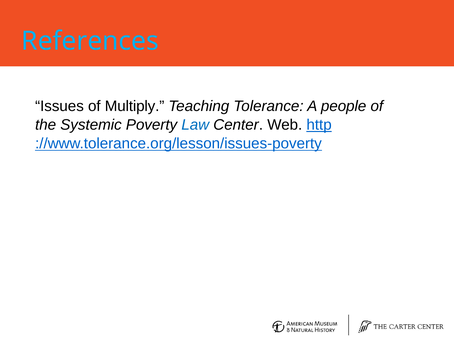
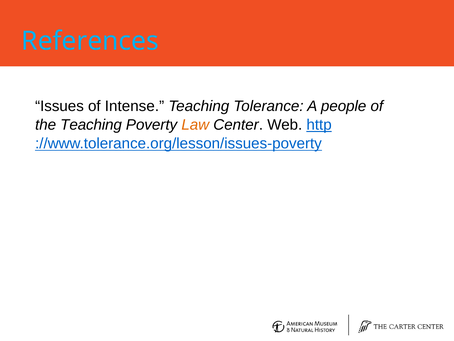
Multiply: Multiply -> Intense (134, 106)
the Systemic: Systemic -> Teaching (91, 125)
Law colour: blue -> orange (195, 125)
